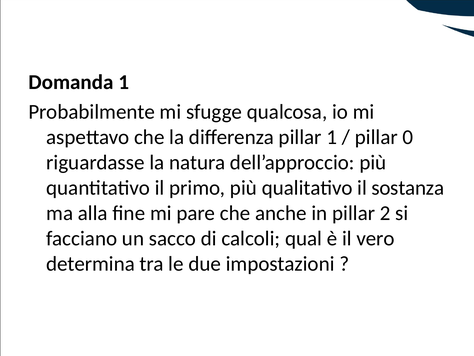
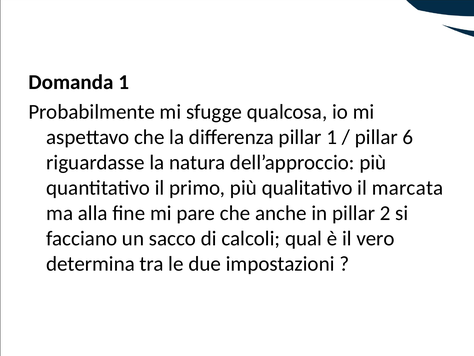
0: 0 -> 6 (408, 137)
sostanza: sostanza -> marcata (408, 188)
